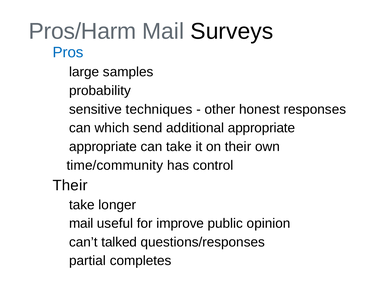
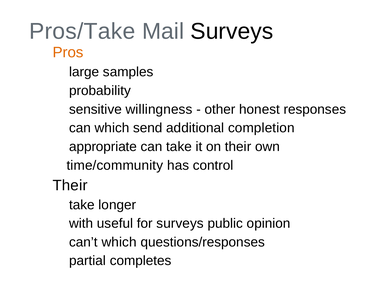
Pros/Harm: Pros/Harm -> Pros/Take (82, 31)
Pros colour: blue -> orange (68, 53)
techniques: techniques -> willingness (159, 109)
additional appropriate: appropriate -> completion (261, 128)
mail: mail -> with (81, 224)
for improve: improve -> surveys (180, 224)
can’t talked: talked -> which (119, 242)
